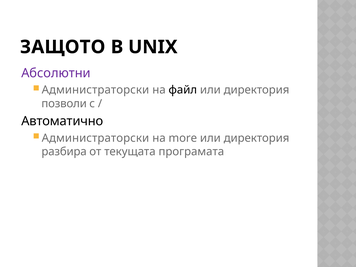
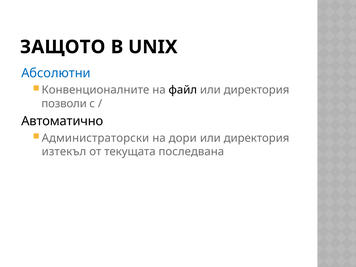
Абсолютни colour: purple -> blue (56, 73)
Администраторски: Администраторски -> Конвенционалните (95, 90)
more: more -> дори (183, 138)
разбира: разбира -> изтекъл (64, 152)
програмата: програмата -> последвана (191, 152)
